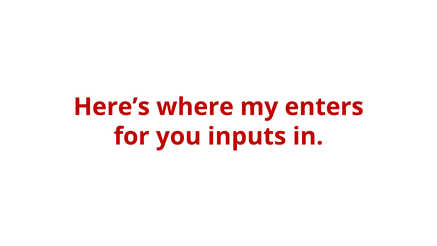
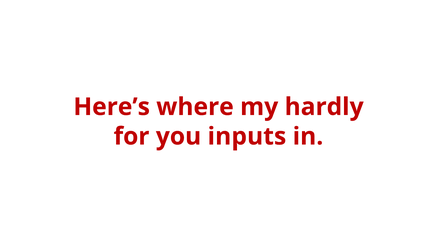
enters: enters -> hardly (324, 107)
